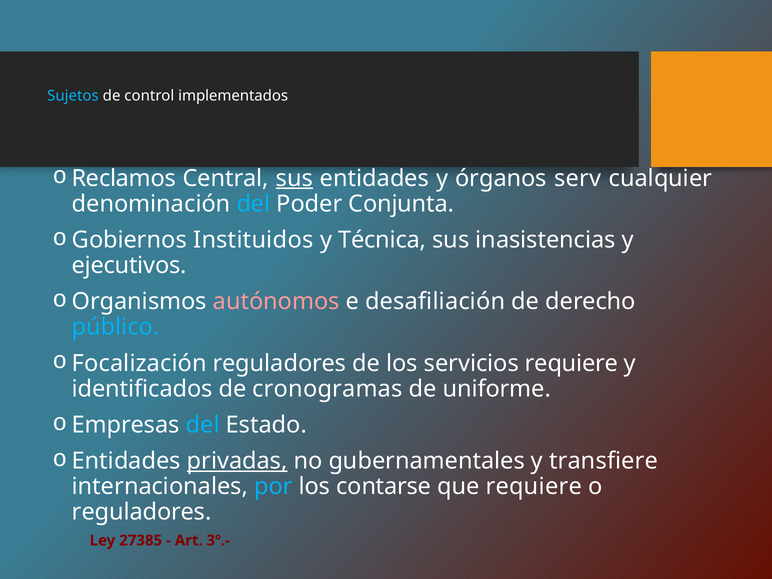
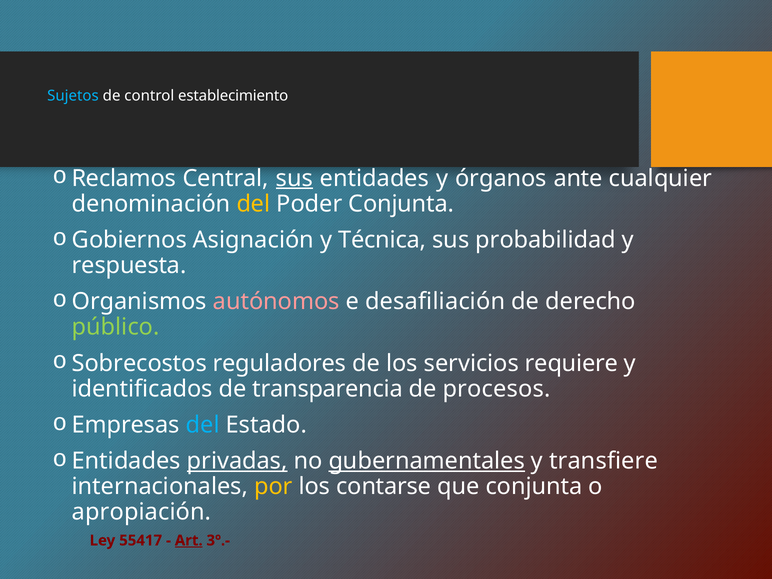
implementados: implementados -> establecimiento (233, 96)
serv: serv -> ante (578, 178)
del colour: light blue -> yellow (253, 204)
Instituidos: Instituidos -> Asignación (253, 240)
inasistencias: inasistencias -> probabilidad (546, 240)
ejecutivos: ejecutivos -> respuesta (129, 265)
público colour: light blue -> light green (116, 327)
Focalización: Focalización -> Sobrecostos (139, 363)
cronogramas: cronogramas -> transparencia (328, 389)
uniforme: uniforme -> procesos (497, 389)
gubernamentales underline: none -> present (427, 461)
por colour: light blue -> yellow (273, 487)
que requiere: requiere -> conjunta (534, 487)
reguladores: reguladores -> apropiación (142, 512)
27385: 27385 -> 55417 (141, 540)
Art underline: none -> present (189, 540)
